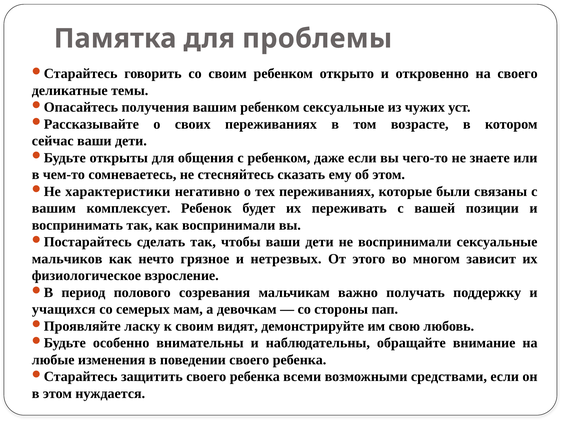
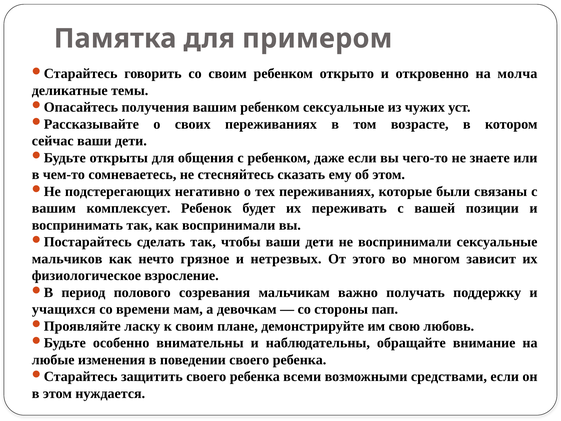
проблемы: проблемы -> примером (317, 39)
на своего: своего -> молча (517, 74)
характеристики: характеристики -> подстерегающих (118, 191)
семерых: семерых -> времени (143, 309)
видят: видят -> плане (238, 326)
